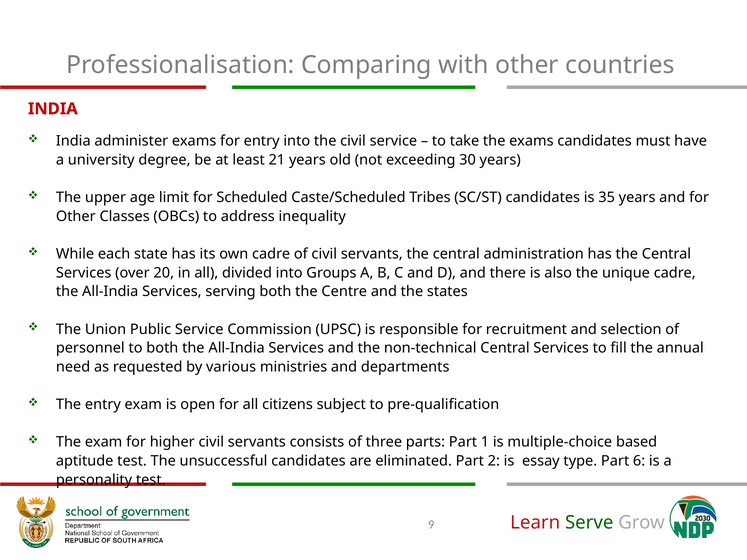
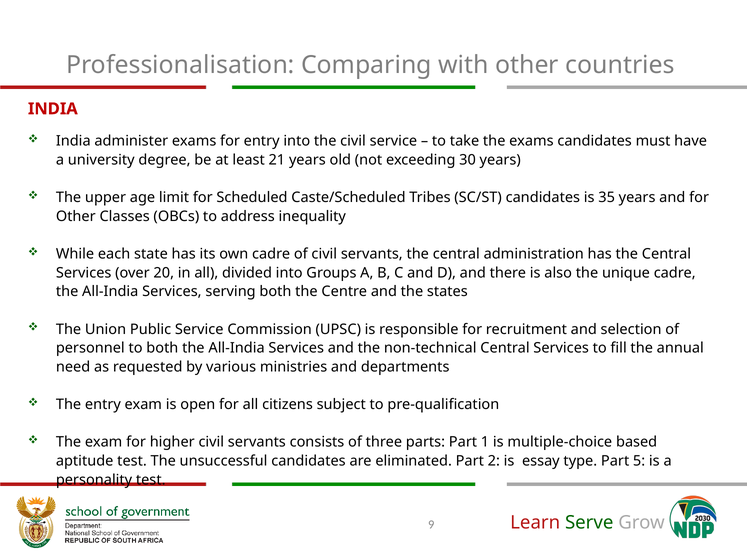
6: 6 -> 5 (639, 461)
